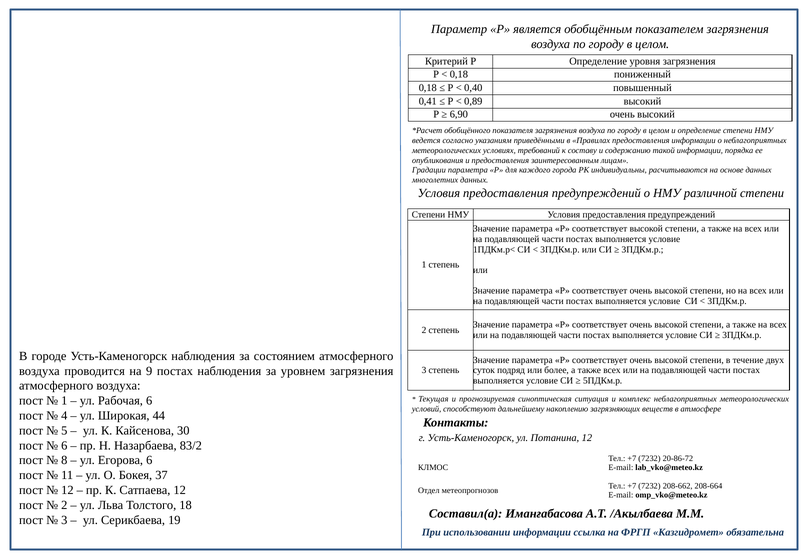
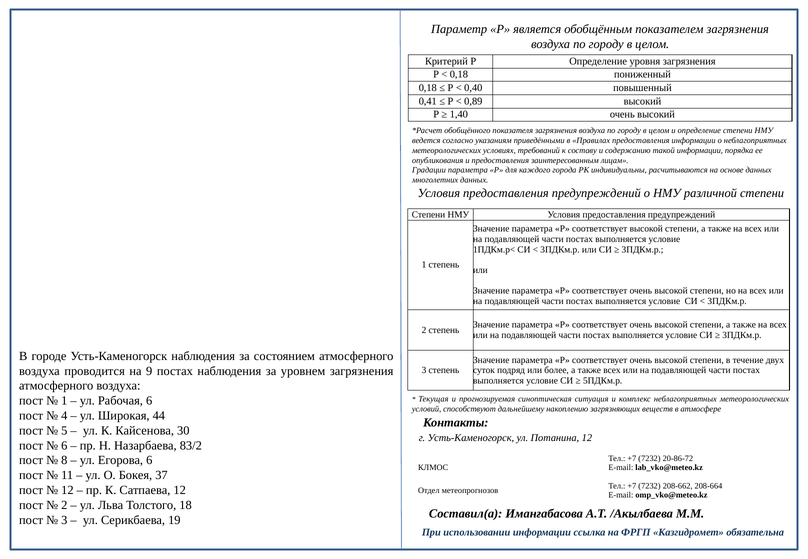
6,90: 6,90 -> 1,40 (459, 115)
